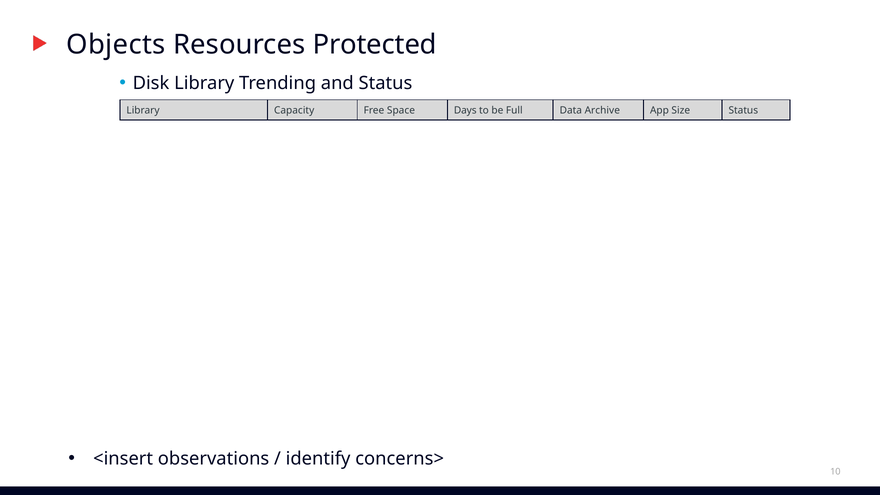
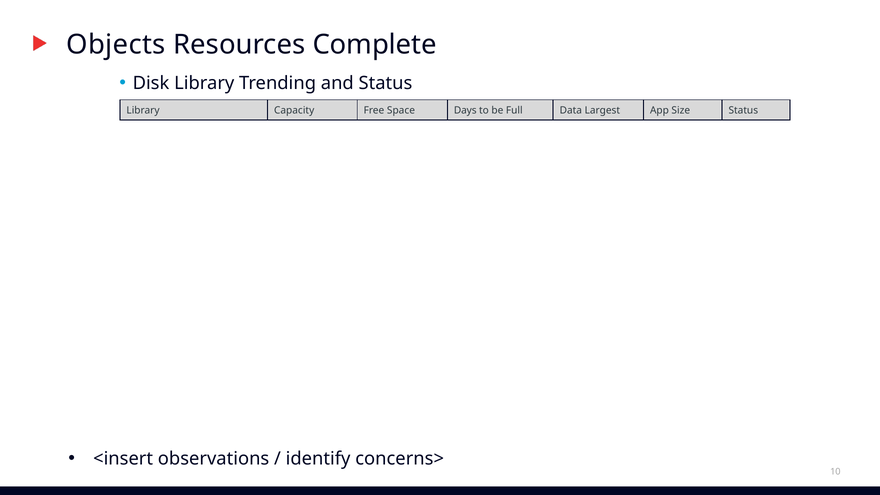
Protected: Protected -> Complete (375, 45)
Archive: Archive -> Largest (602, 110)
